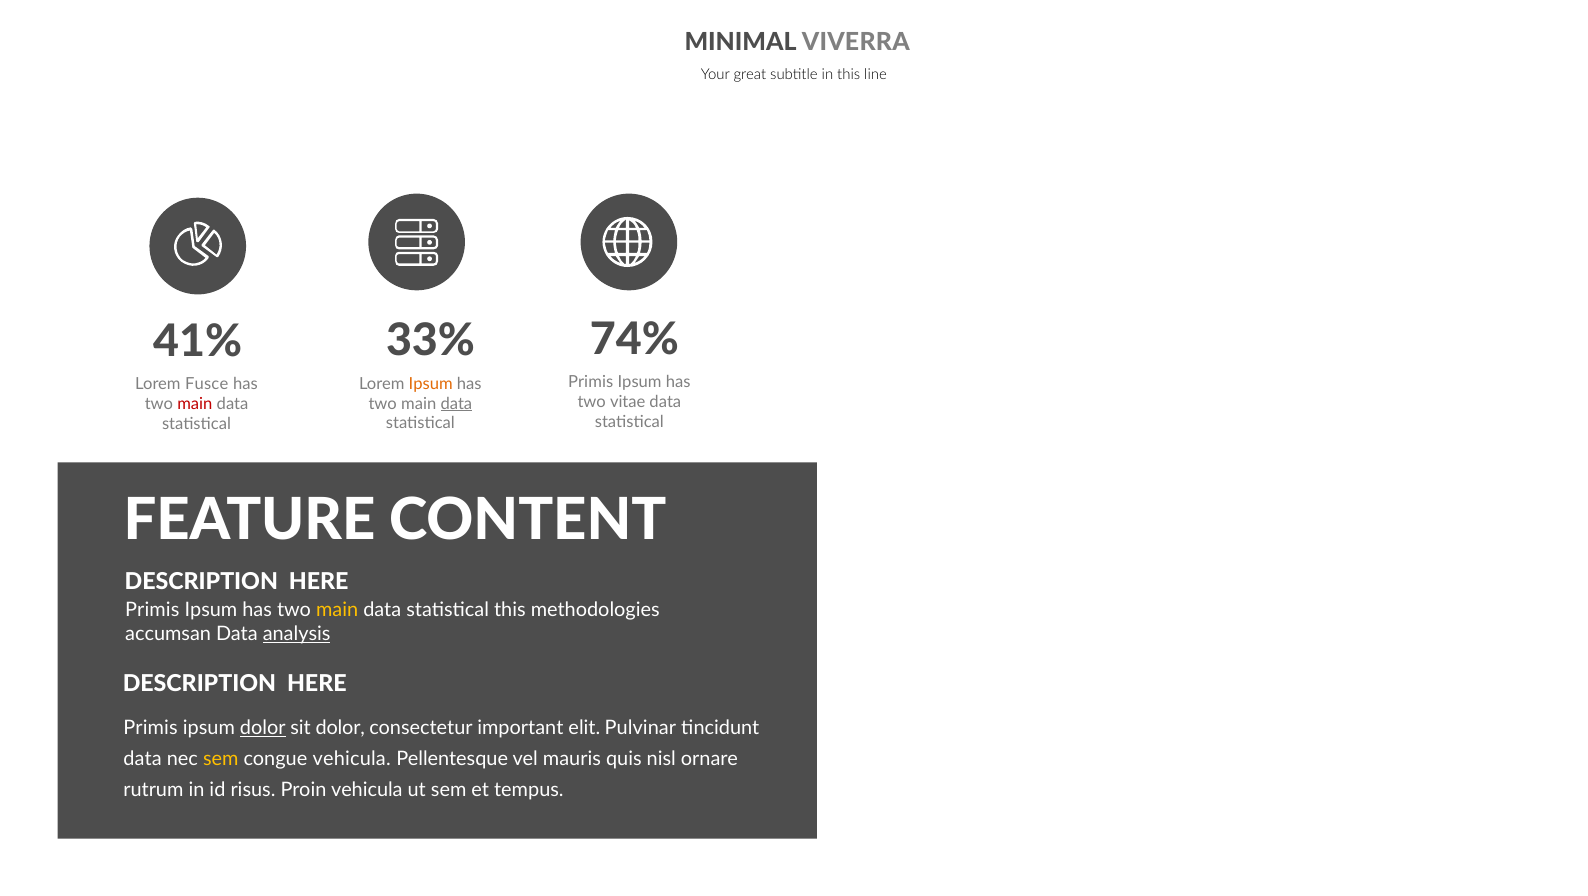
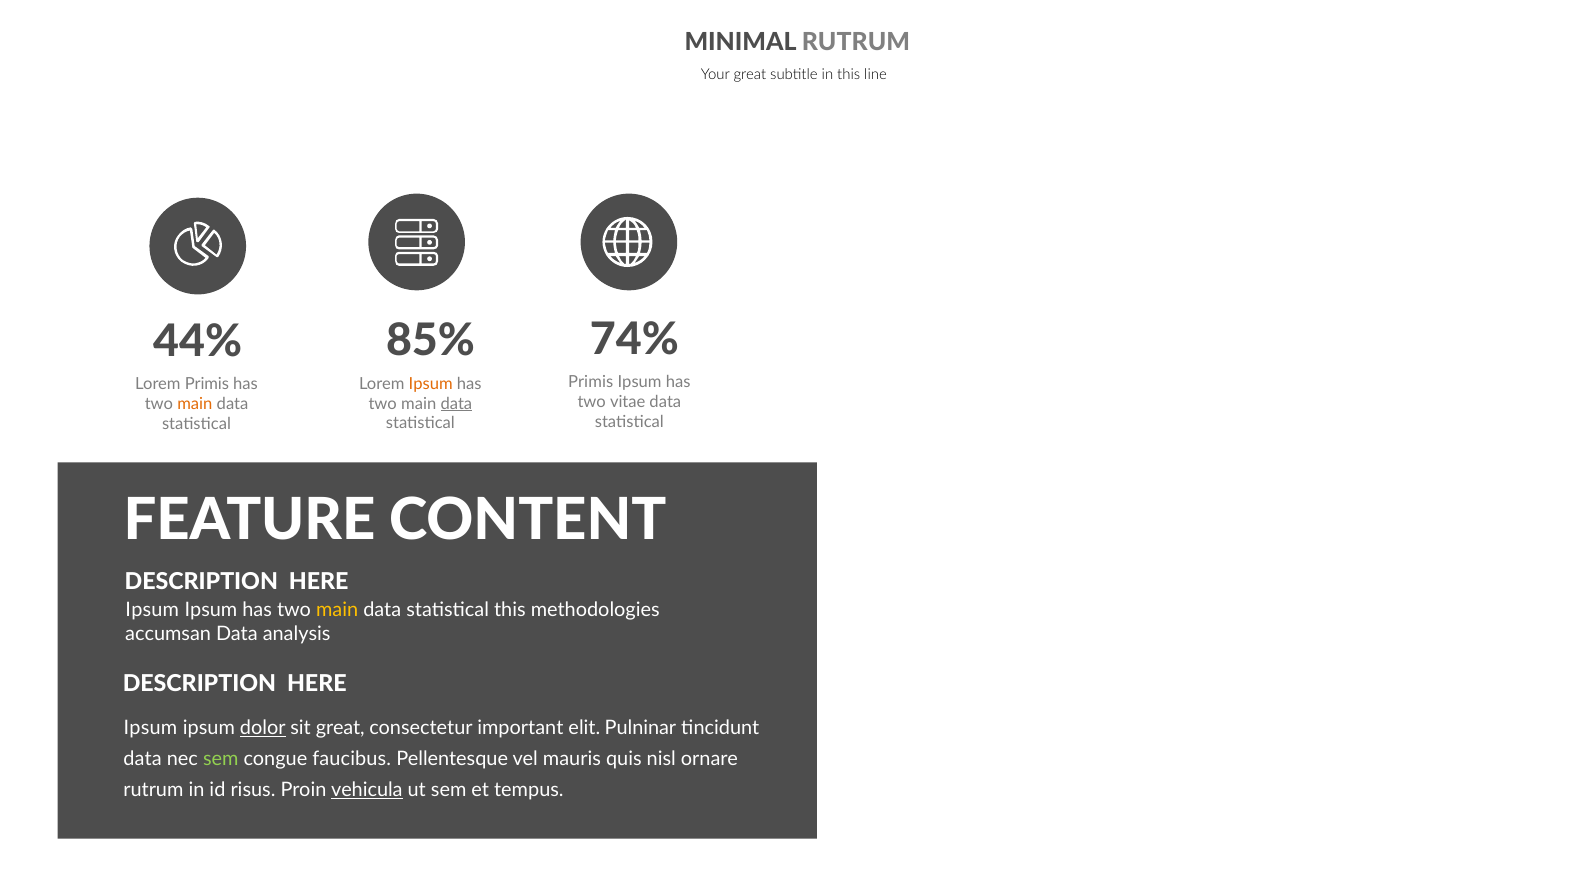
MINIMAL VIVERRA: VIVERRA -> RUTRUM (856, 43)
33%: 33% -> 85% (430, 341)
41%: 41% -> 44% (198, 341)
Lorem Fusce: Fusce -> Primis (207, 384)
main colour: red -> orange (195, 404)
Primis: Primis -> Ipsum (152, 610)
analysis underline: present -> none (297, 634)
Primis: Primis -> Ipsum (151, 727)
sit dolor: dolor -> great (340, 727)
Pulvinar: Pulvinar -> Pulninar (640, 727)
sem colour: yellow -> light green (221, 758)
congue vehicula: vehicula -> faucibus (352, 758)
vehicula underline: none -> present (367, 789)
